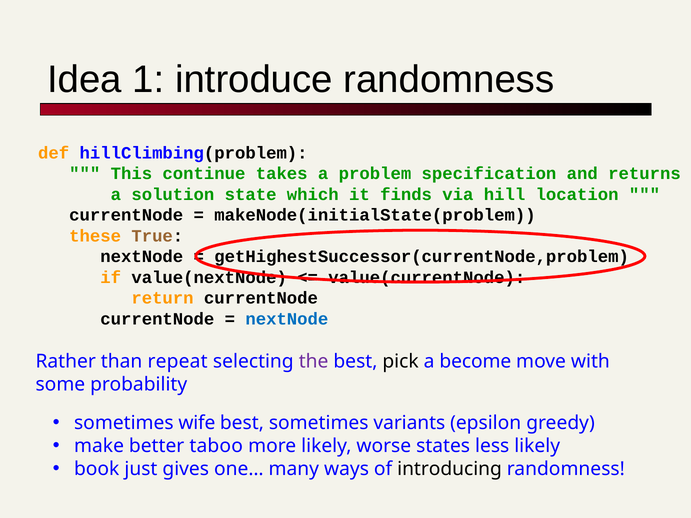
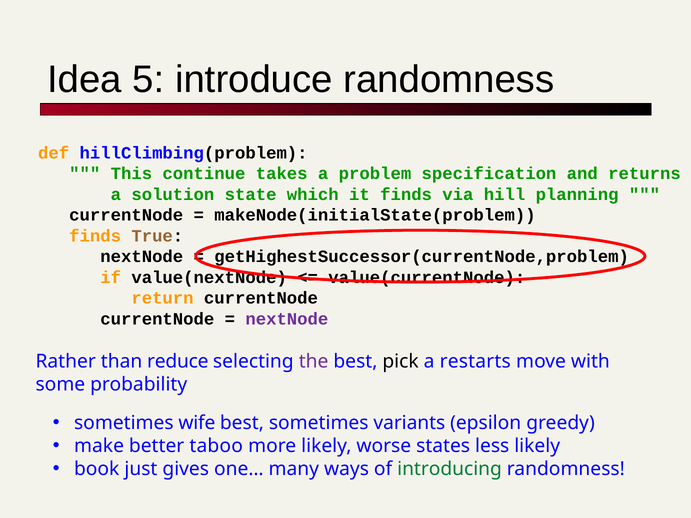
1: 1 -> 5 (148, 80)
location: location -> planning (577, 195)
these: these -> finds (95, 236)
nextNode colour: blue -> purple (287, 319)
repeat: repeat -> reduce (178, 362)
become: become -> restarts (475, 362)
introducing colour: black -> green (450, 469)
